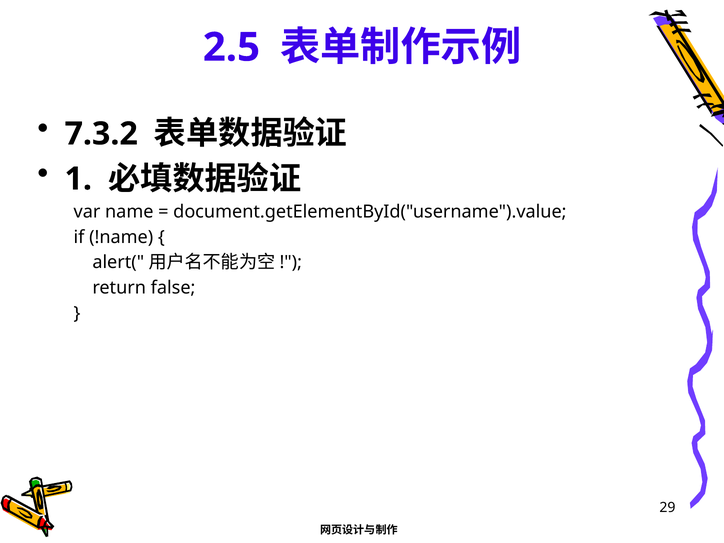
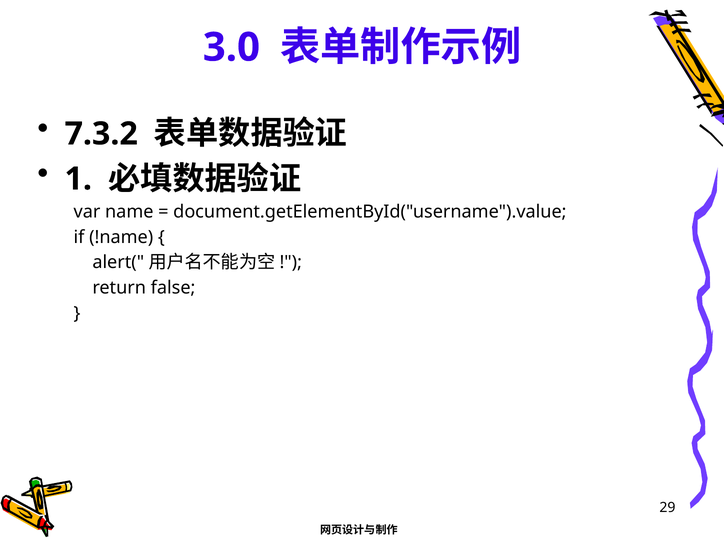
2.5: 2.5 -> 3.0 (231, 47)
